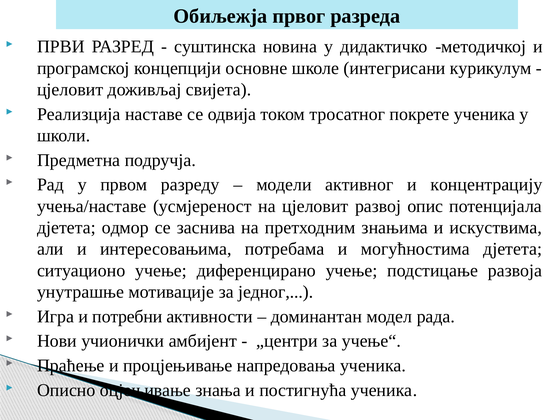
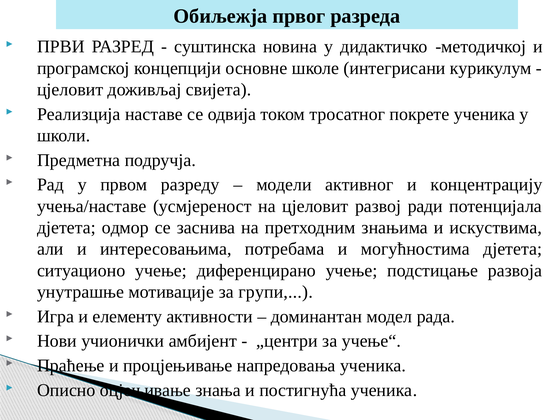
опис: опис -> ради (425, 206)
једног: једног -> групи (276, 292)
потребни: потребни -> елементу (127, 317)
